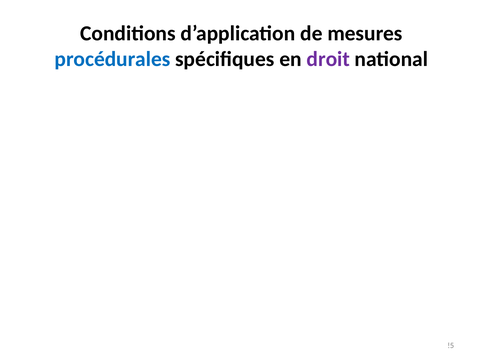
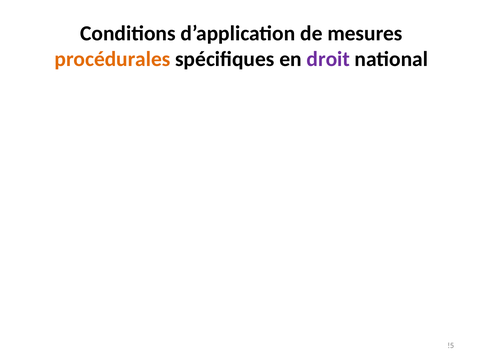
procédurales colour: blue -> orange (112, 59)
